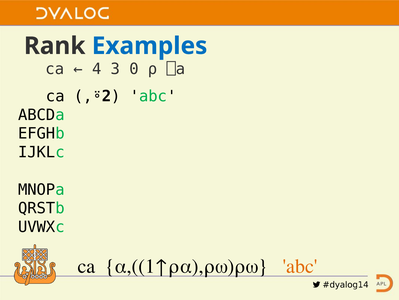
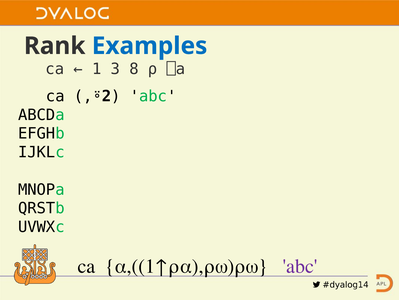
4: 4 -> 1 (97, 69)
0: 0 -> 8 (134, 69)
abc colour: orange -> purple (300, 265)
